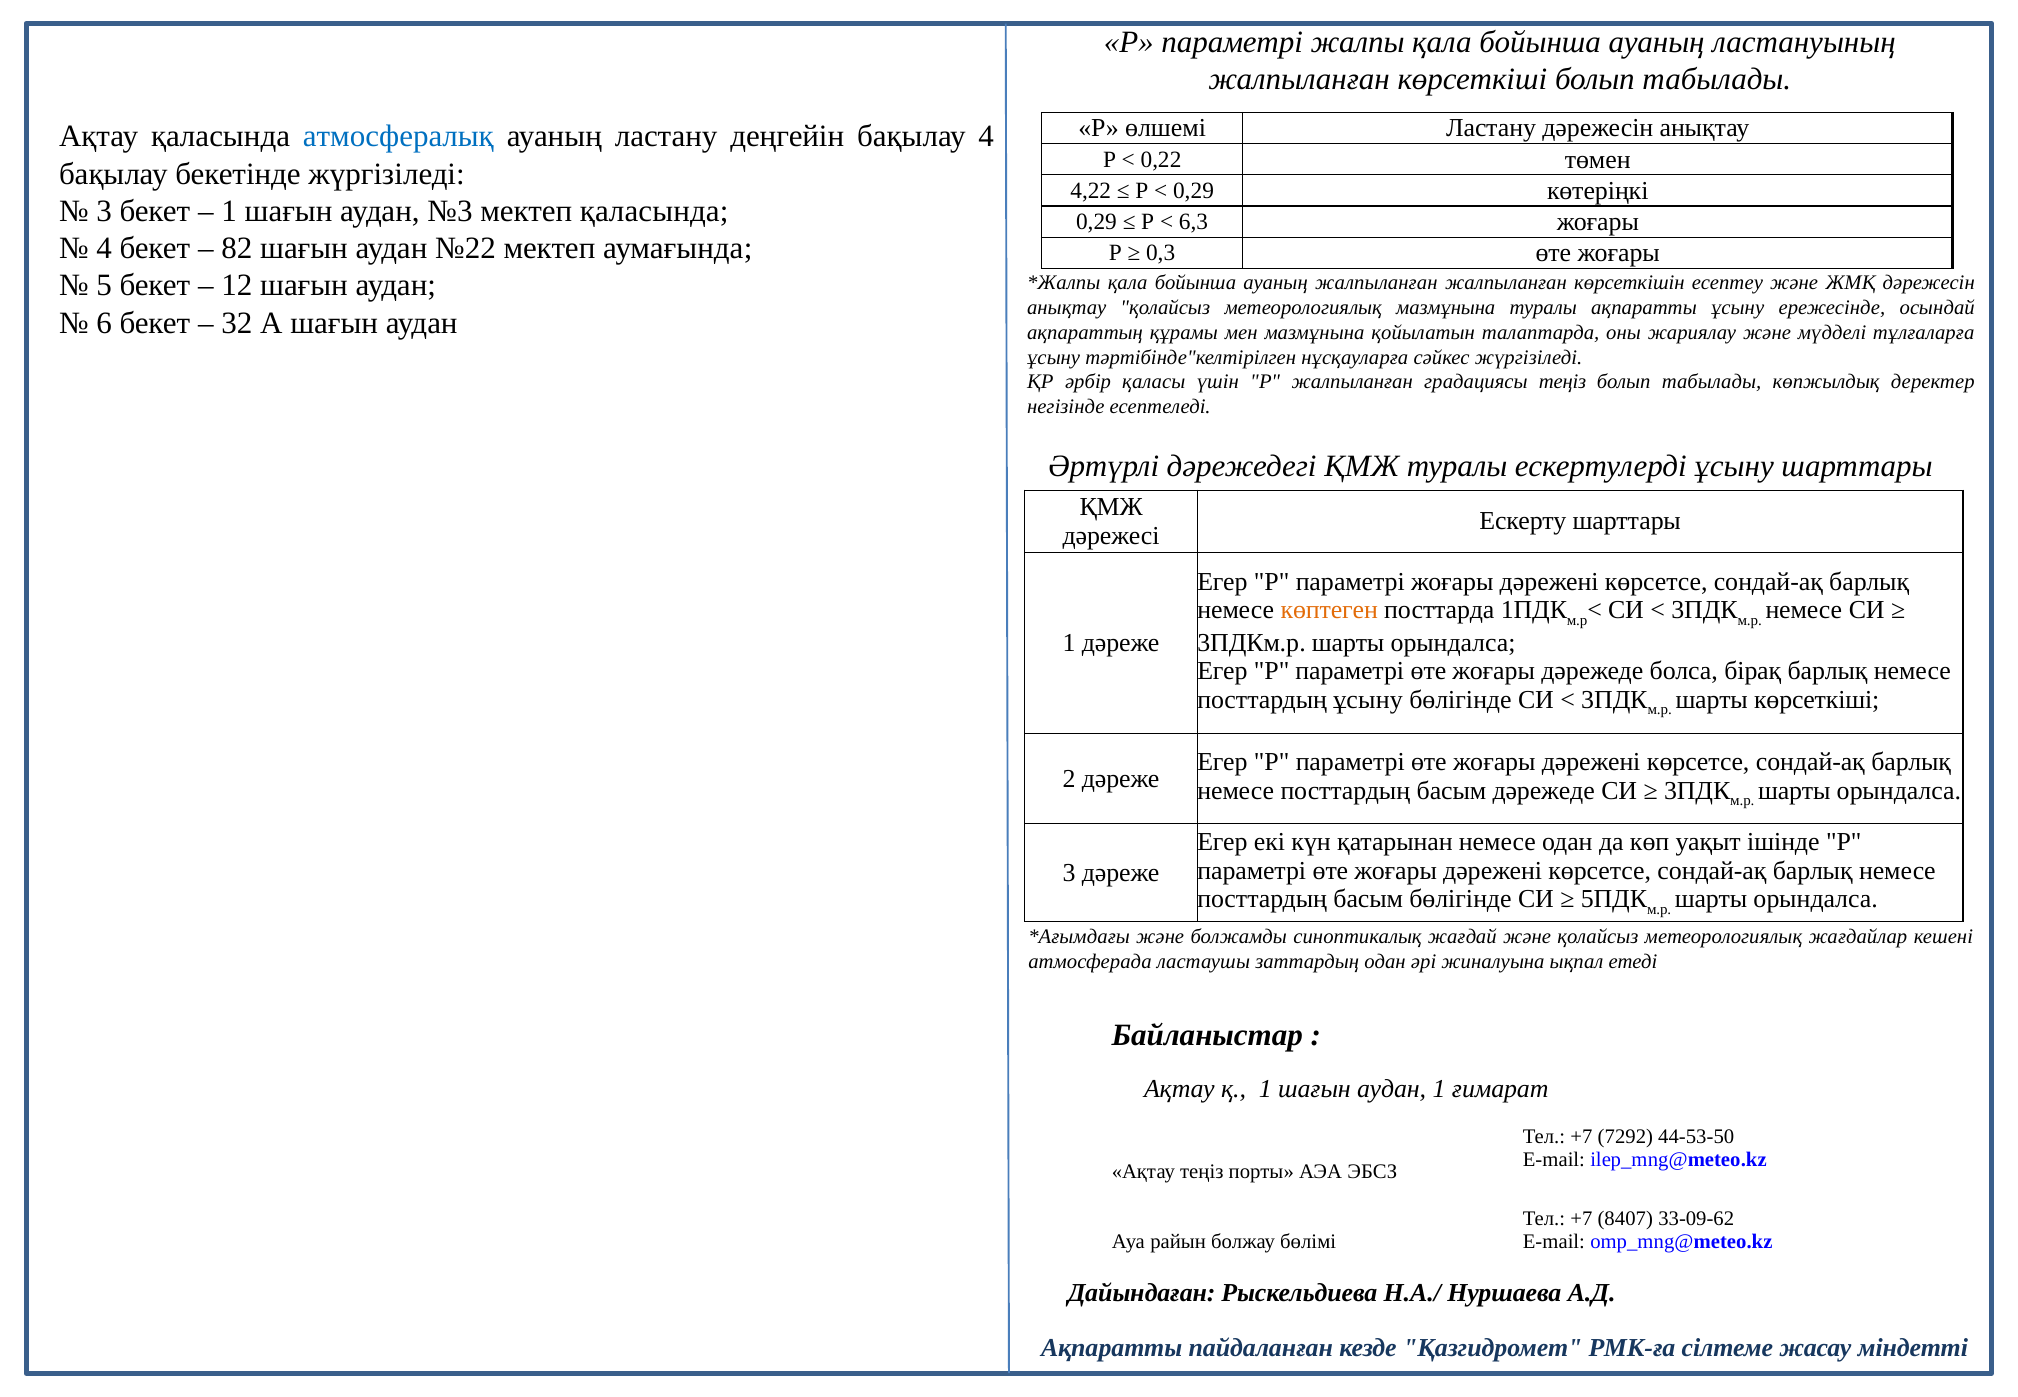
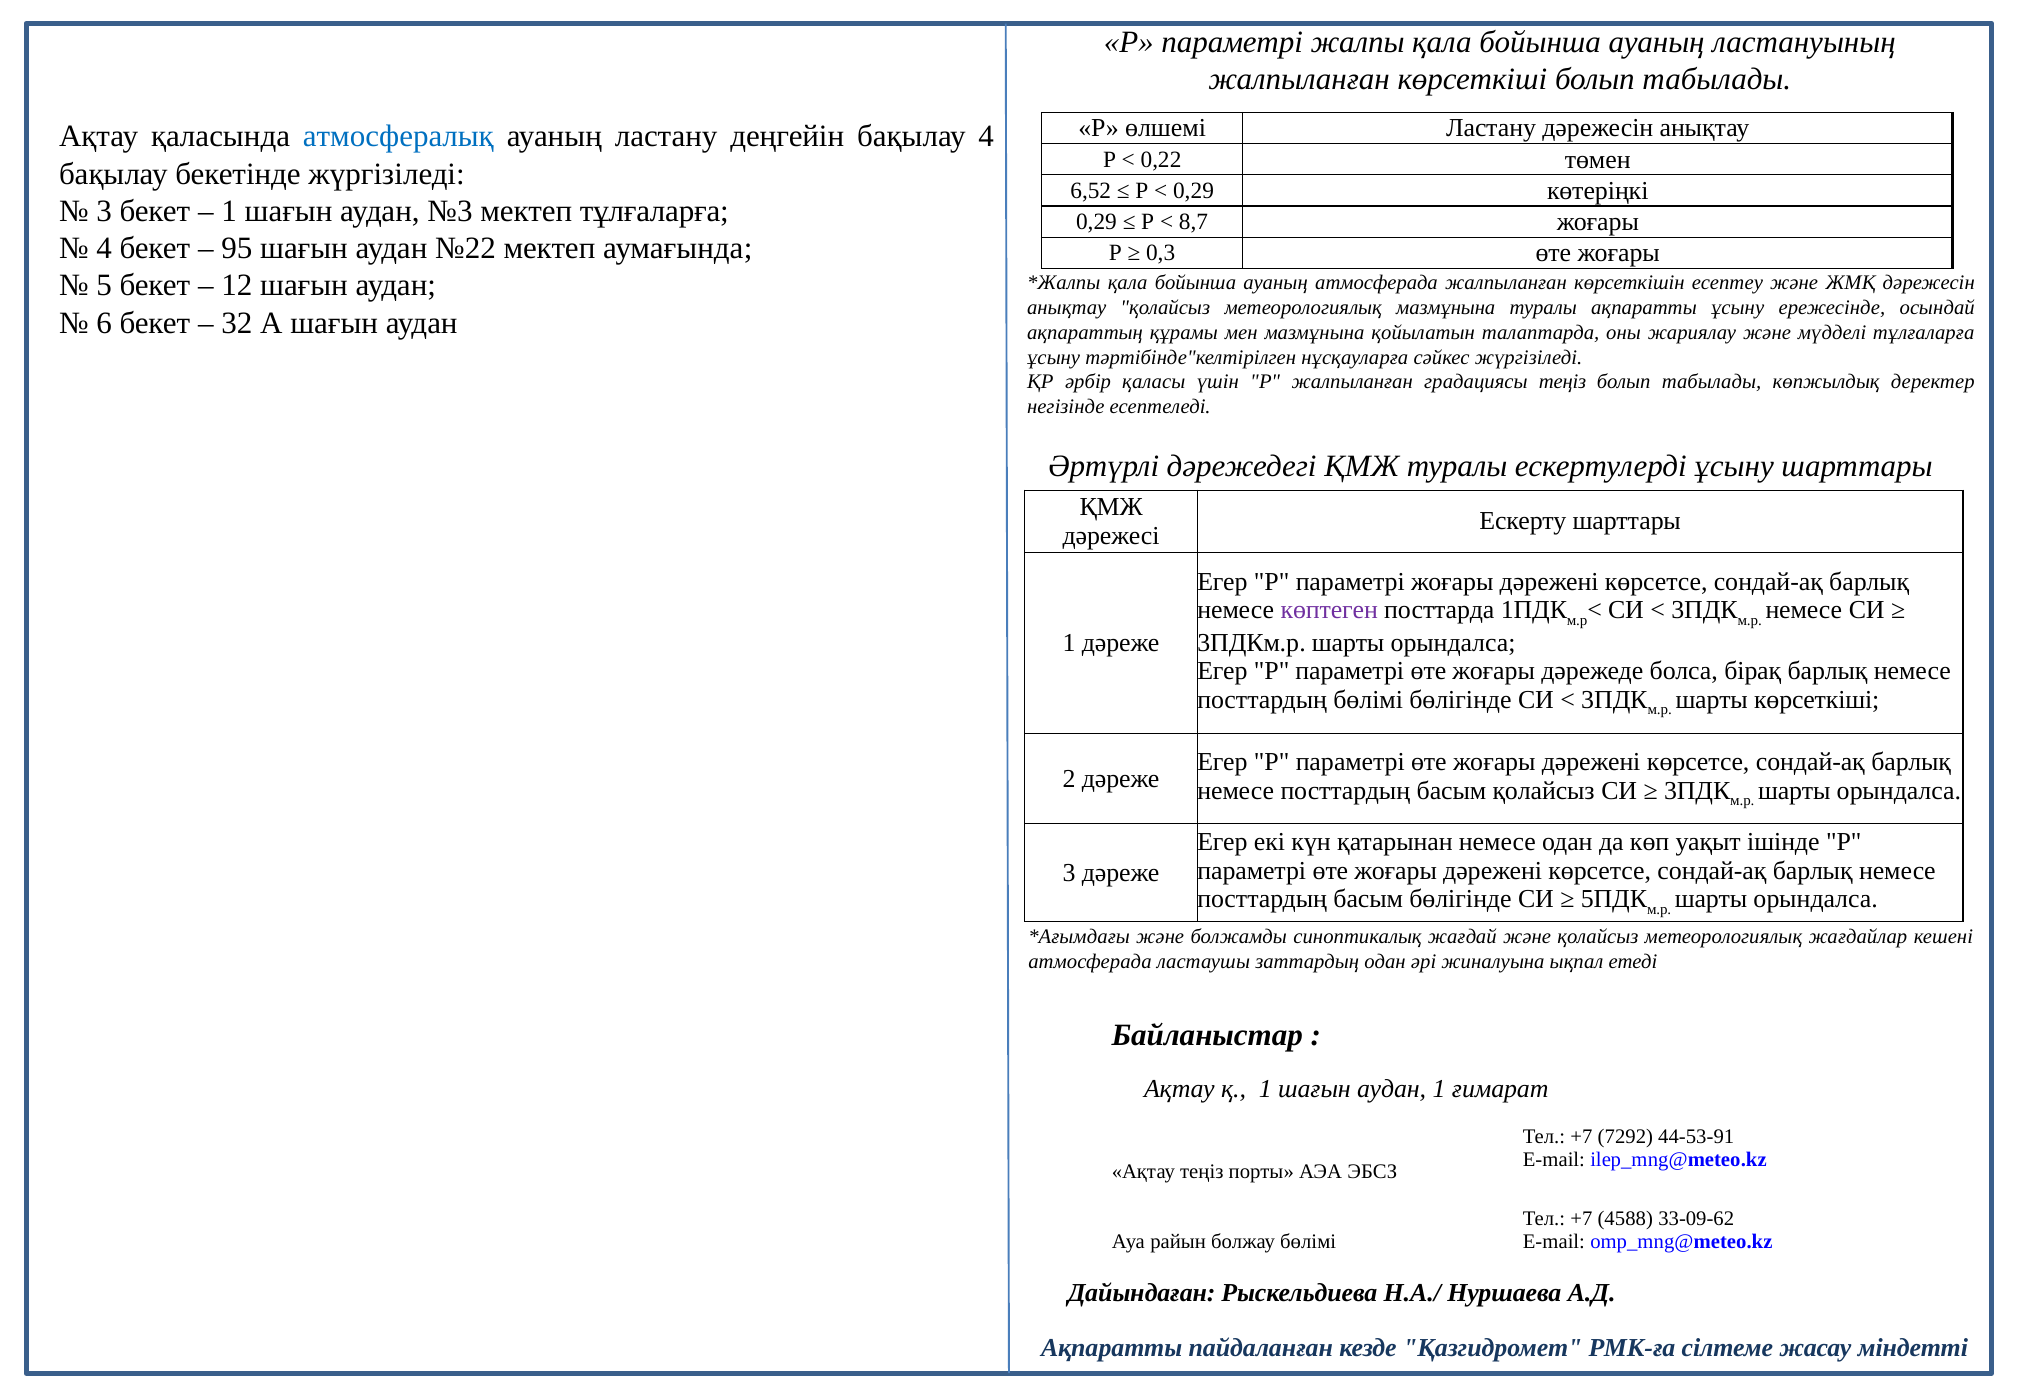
4,22: 4,22 -> 6,52 (1091, 191)
мектеп қаласында: қаласында -> тұлғаларға (654, 211)
6,3: 6,3 -> 8,7 (1193, 222)
82: 82 -> 95 (237, 248)
ауаның жалпыланған: жалпыланған -> атмосферада (1377, 283)
көптеген colour: orange -> purple (1329, 610)
посттардың ұсыну: ұсыну -> бөлімі (1368, 700)
басым дәрежеде: дәрежеде -> қолайсыз (1544, 791)
44-53-50: 44-53-50 -> 44-53-91 (1696, 1137)
8407: 8407 -> 4588 (1625, 1219)
